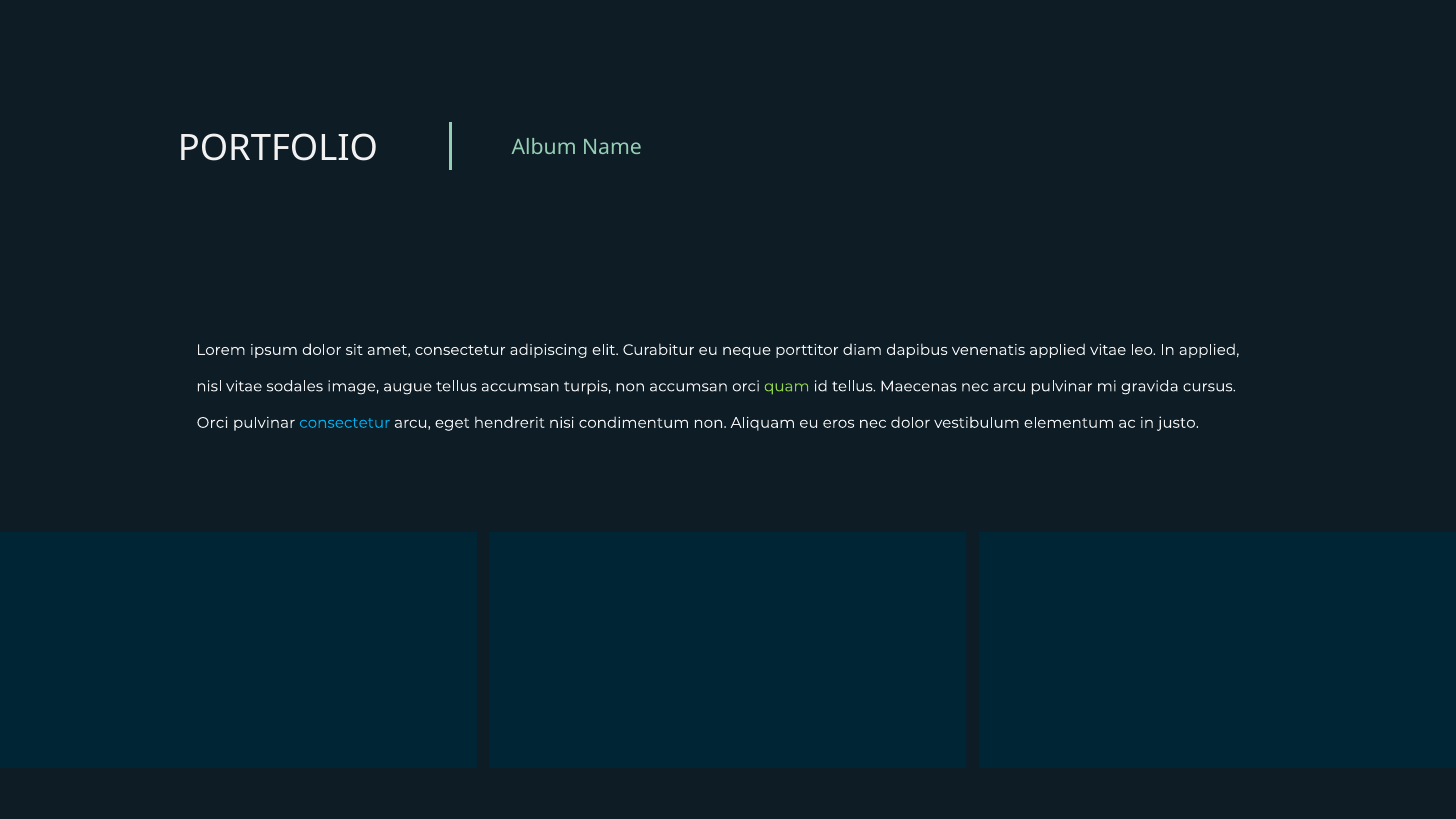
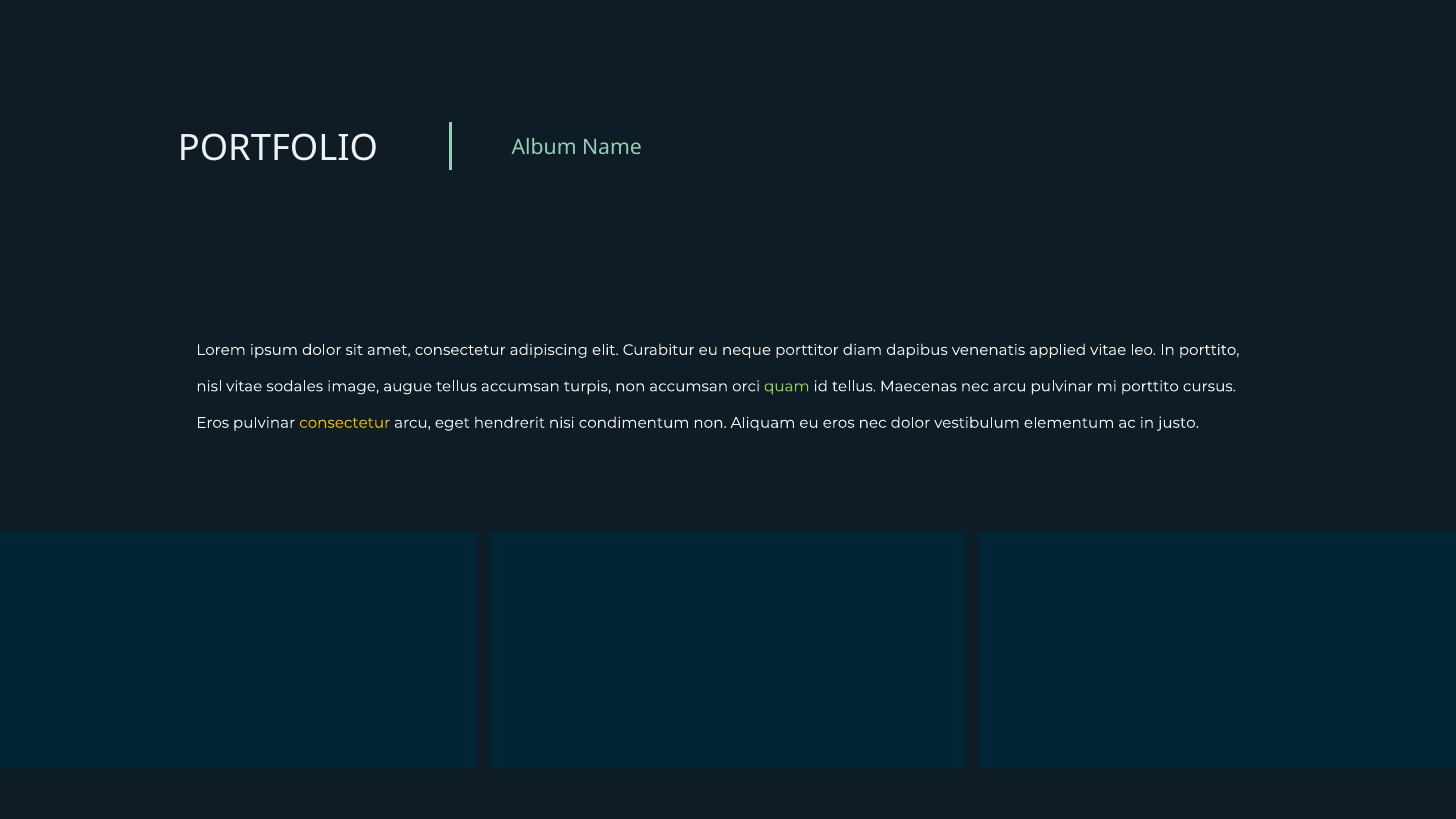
In applied: applied -> porttito (1209, 350)
mi gravida: gravida -> porttito (1150, 386)
Orci: Orci -> Eros (213, 423)
consectetur colour: light blue -> yellow (345, 423)
